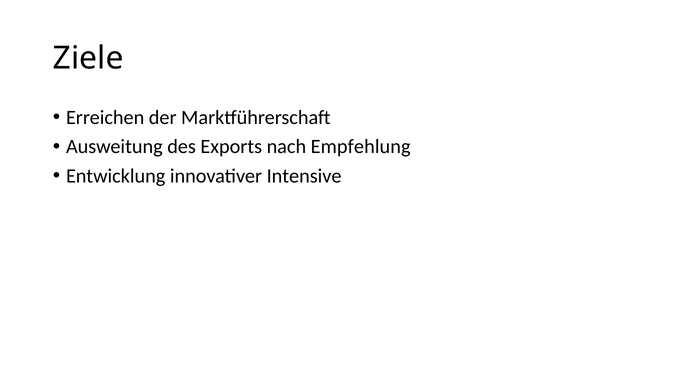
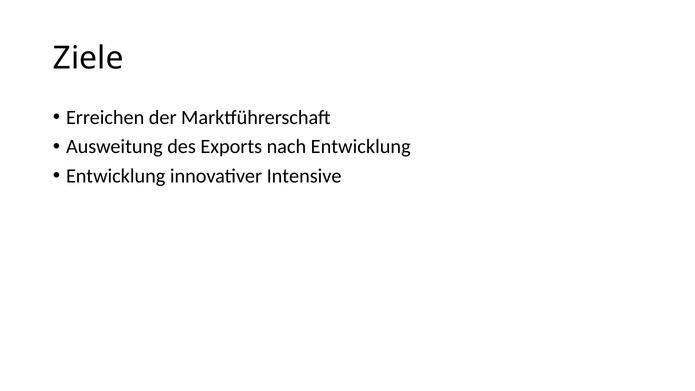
nach Empfehlung: Empfehlung -> Entwicklung (361, 147)
